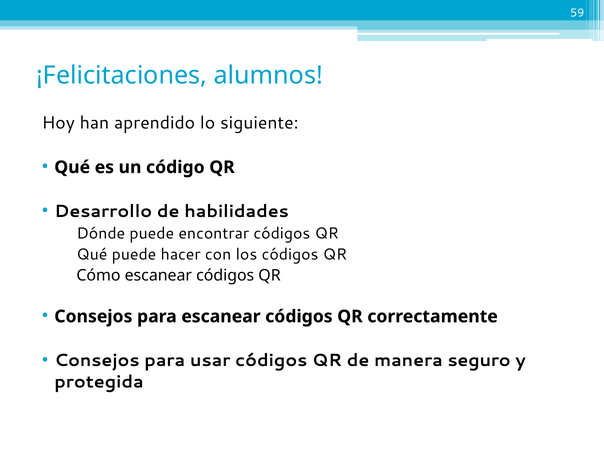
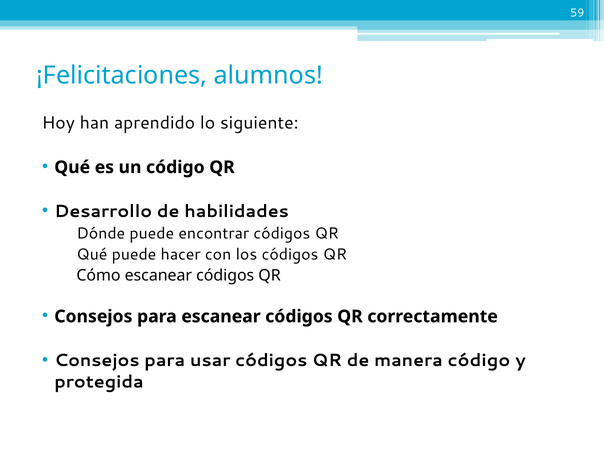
manera seguro: seguro -> código (479, 361)
